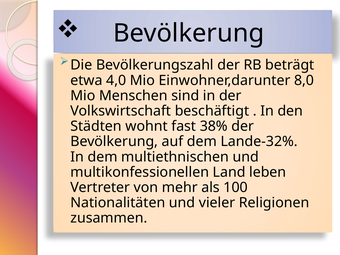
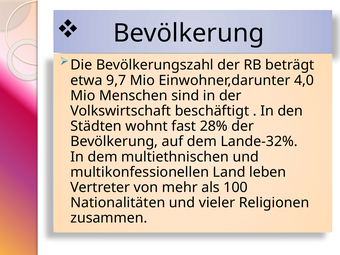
4,0: 4,0 -> 9,7 (116, 80)
8,0: 8,0 -> 4,0 (304, 80)
38%: 38% -> 28% (214, 126)
